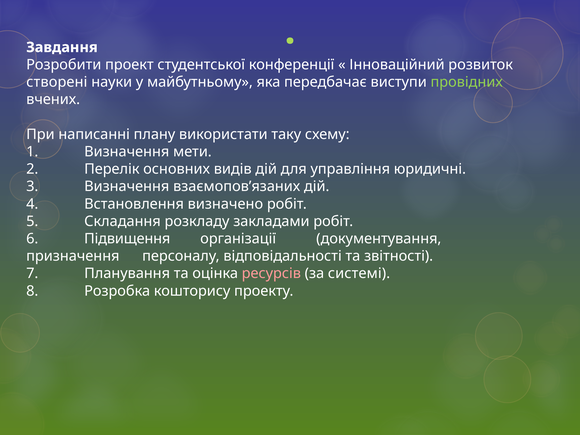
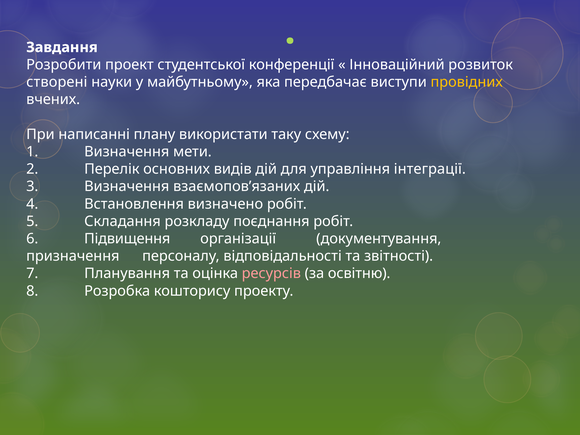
провідних colour: light green -> yellow (467, 82)
юридичні: юридичні -> інтеграції (430, 169)
закладами: закладами -> поєднання (271, 221)
системі: системі -> освітню (359, 274)
